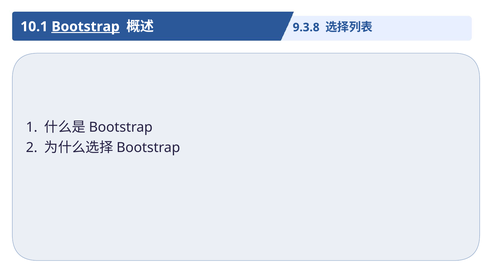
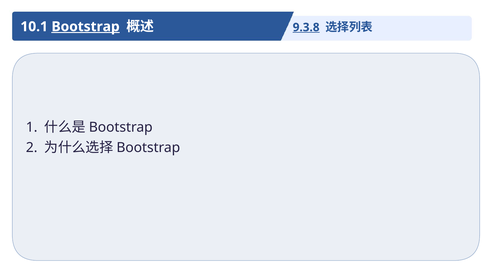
9.3.8 underline: none -> present (306, 27)
